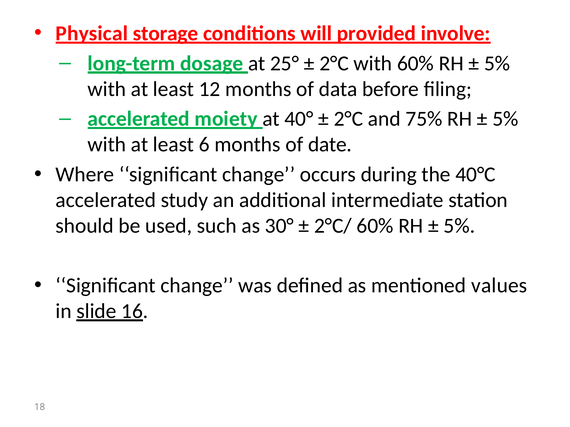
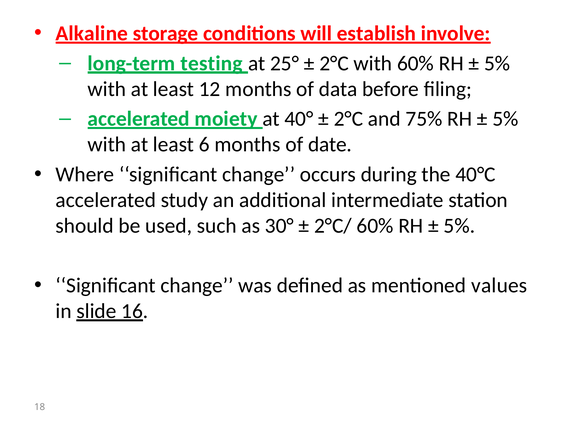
Physical: Physical -> Alkaline (92, 33)
provided: provided -> establish (376, 33)
dosage: dosage -> testing (212, 63)
